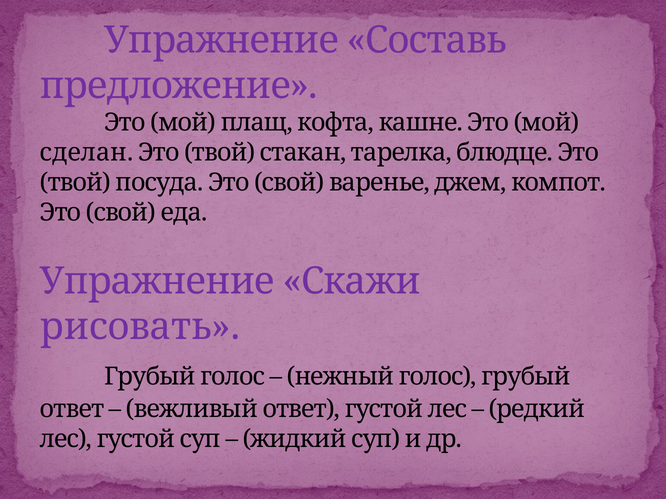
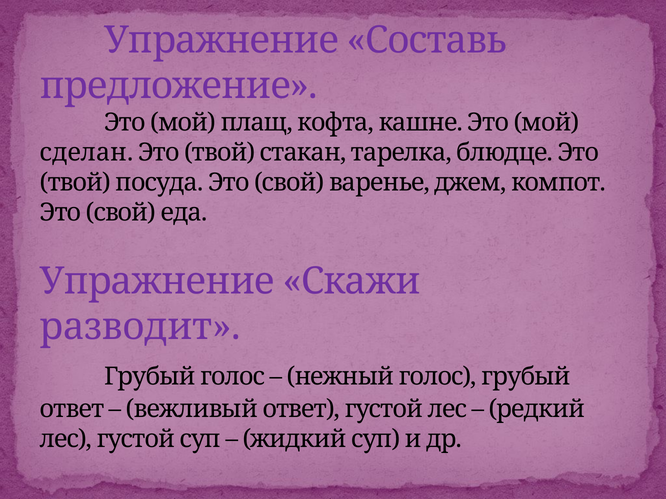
рисовать: рисовать -> разводит (140, 327)
